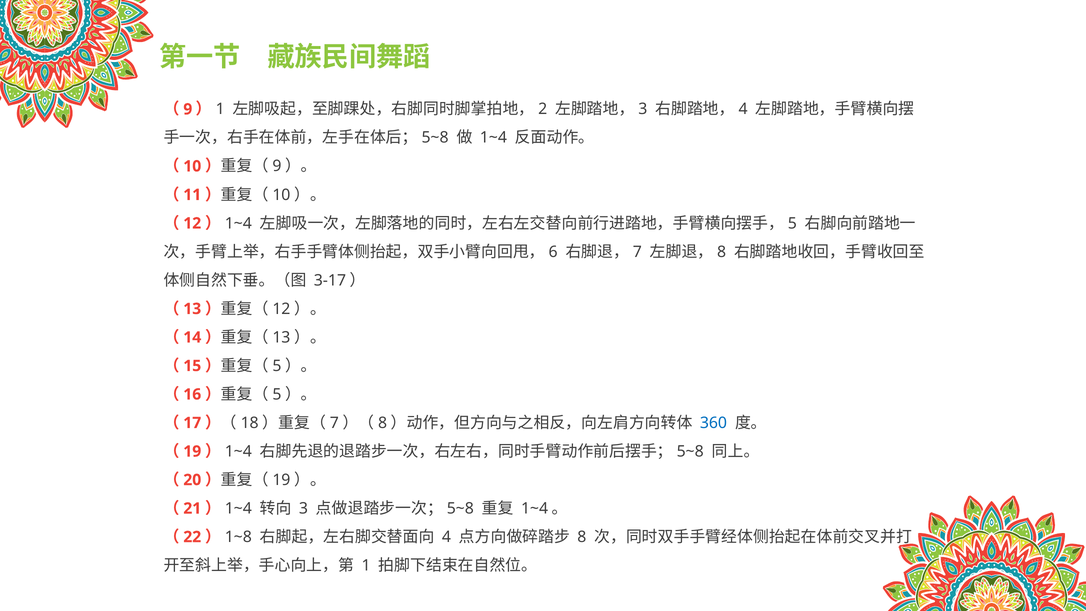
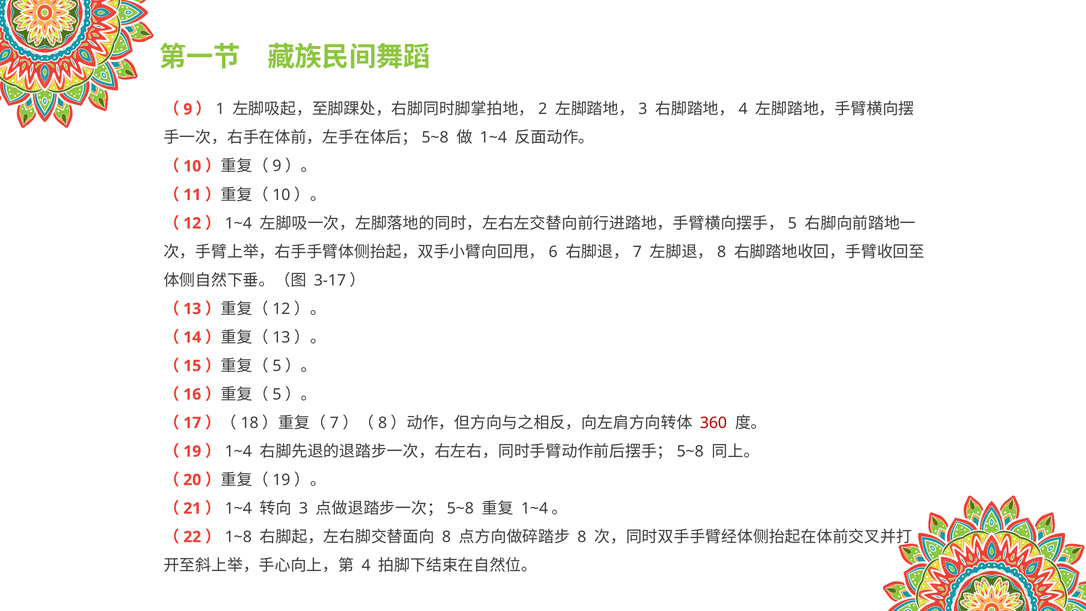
360 colour: blue -> red (713, 423)
4: 4 -> 8 (446, 537)
1: 1 -> 4 (366, 565)
